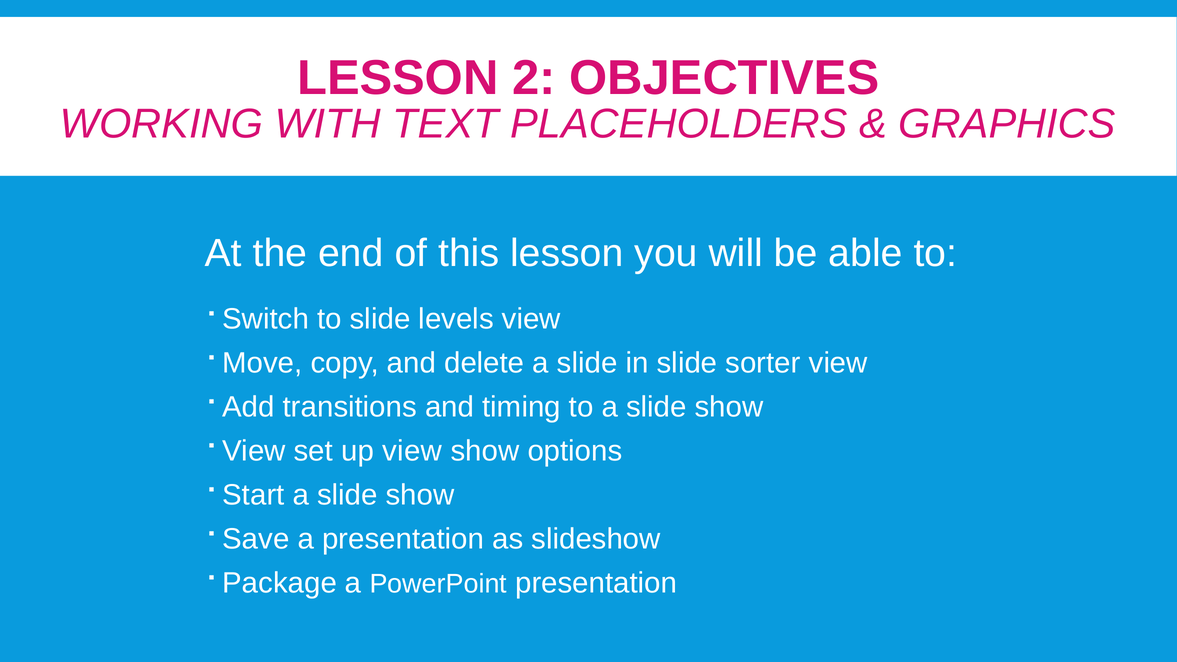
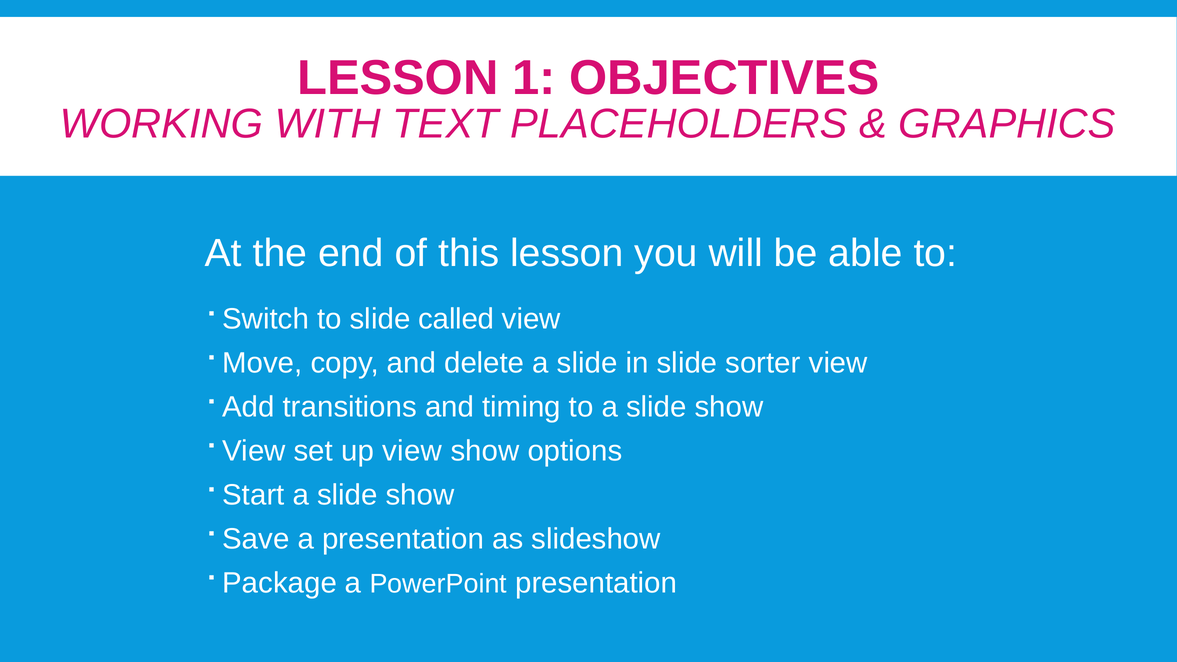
2: 2 -> 1 (534, 78)
levels: levels -> called (456, 319)
